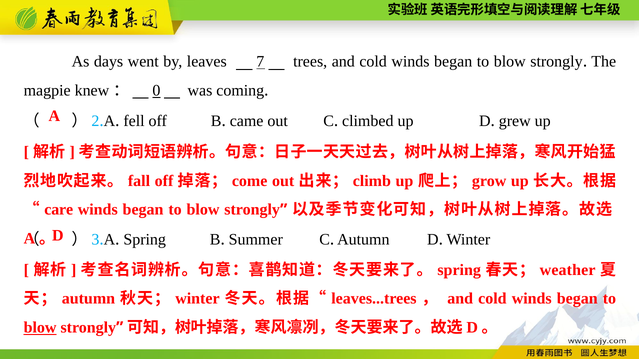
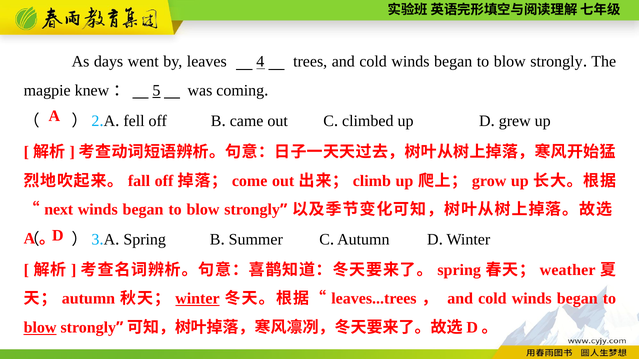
7: 7 -> 4 (260, 62)
0: 0 -> 5 (156, 91)
care: care -> next (59, 210)
winter underline: none -> present (197, 299)
